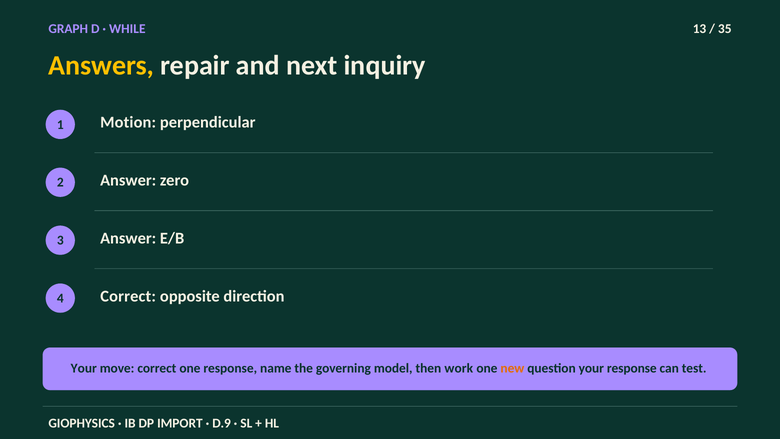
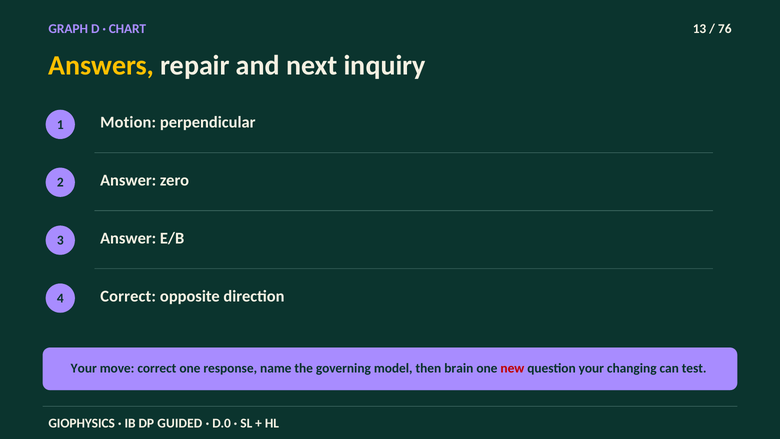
WHILE: WHILE -> CHART (127, 29)
35: 35 -> 76 (725, 29)
work: work -> brain (459, 368)
new colour: orange -> red (512, 368)
your response: response -> changing (632, 368)
IMPORT: IMPORT -> GUIDED (180, 423)
D.9: D.9 -> D.0 (222, 423)
